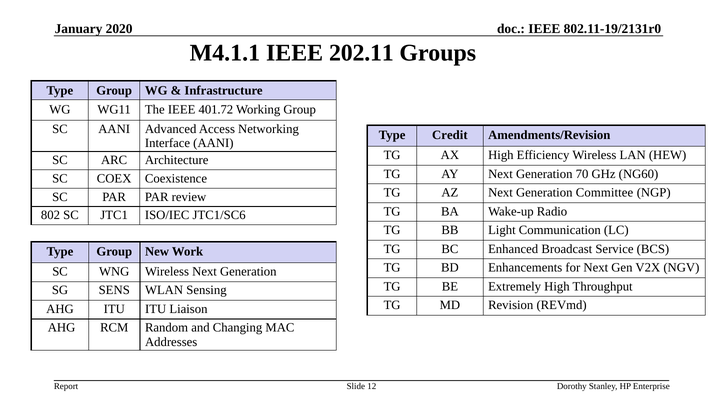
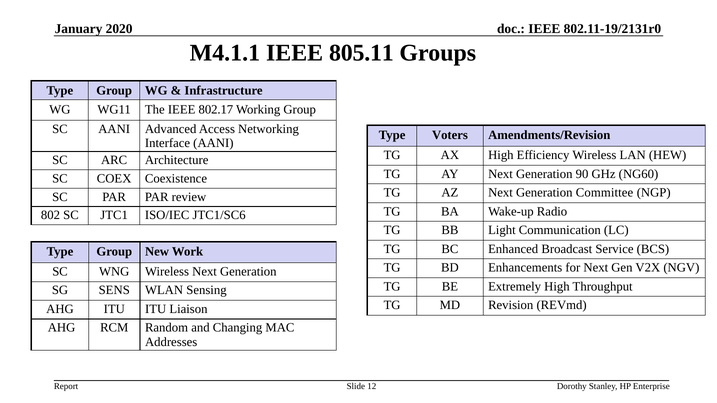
202.11: 202.11 -> 805.11 (361, 53)
401.72: 401.72 -> 802.17 (216, 110)
Credit: Credit -> Voters (450, 135)
70: 70 -> 90 (582, 174)
